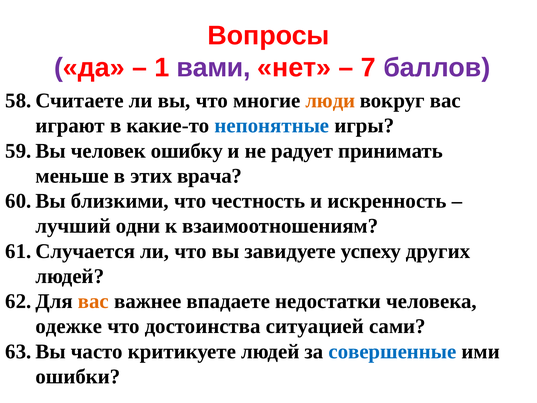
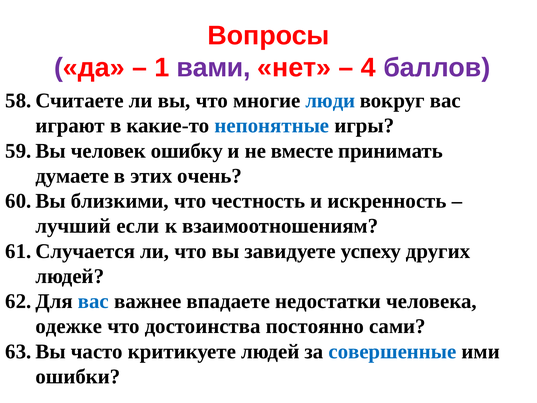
7: 7 -> 4 (368, 68)
люди colour: orange -> blue (330, 101)
радует: радует -> вместе (302, 151)
меньше: меньше -> думаете (72, 176)
врача: врача -> очень (210, 176)
одни: одни -> если (138, 226)
вас colour: orange -> blue (93, 301)
ситуацией: ситуацией -> постоянно (315, 326)
